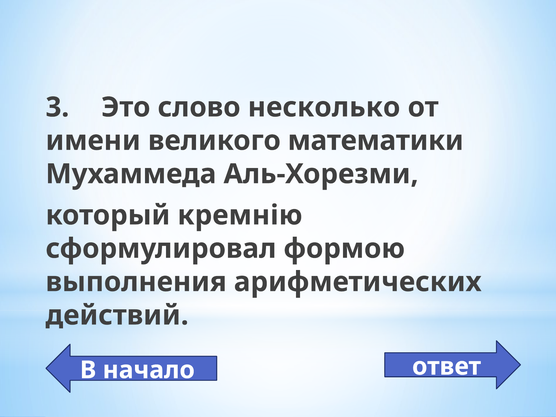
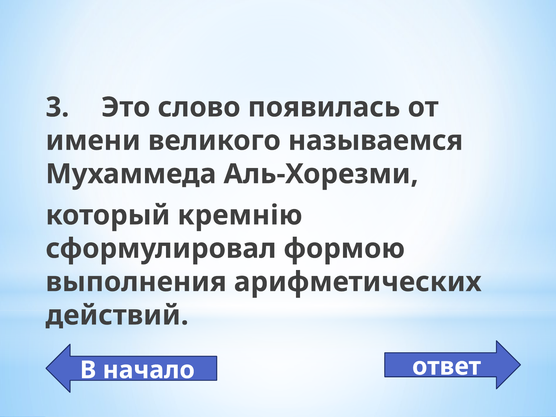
несколько: несколько -> появилась (324, 107)
математики: математики -> называемся (376, 141)
